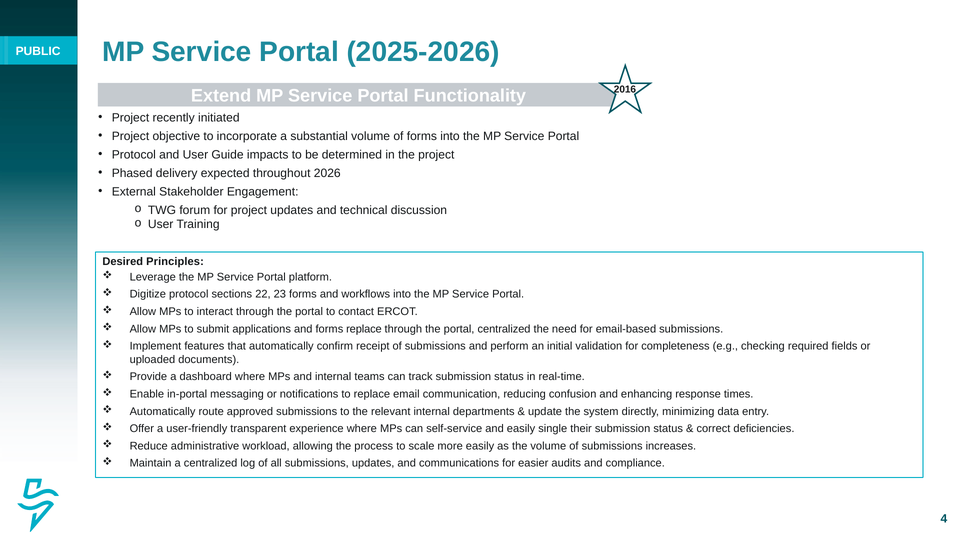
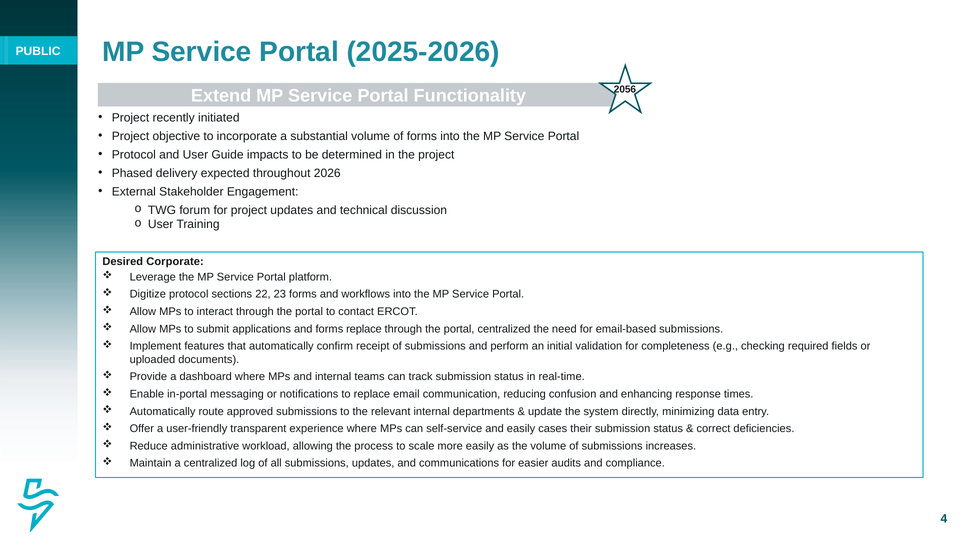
2016: 2016 -> 2056 (625, 90)
Principles: Principles -> Corporate (175, 261)
single: single -> cases (553, 429)
